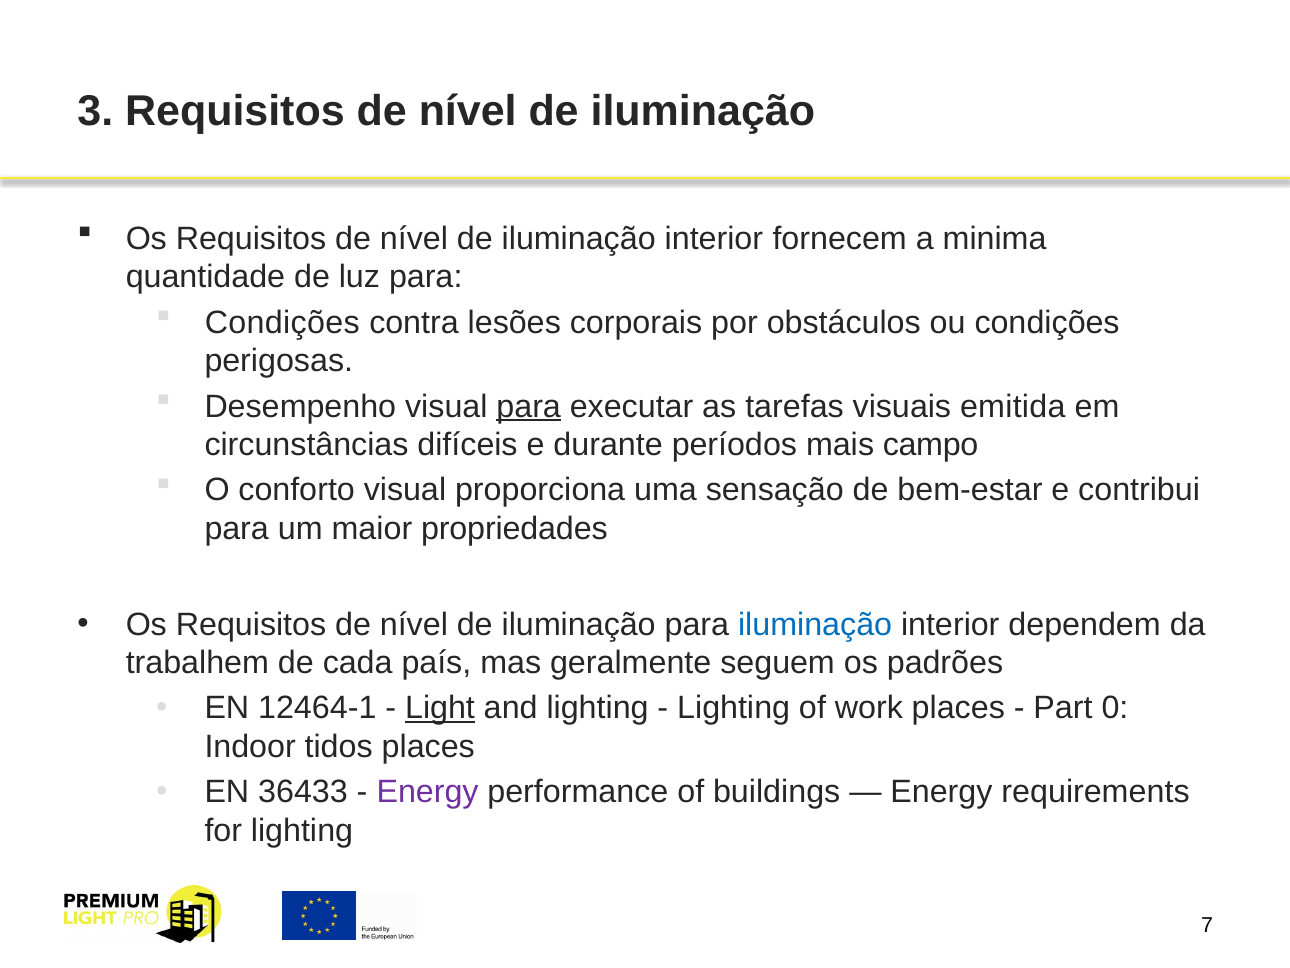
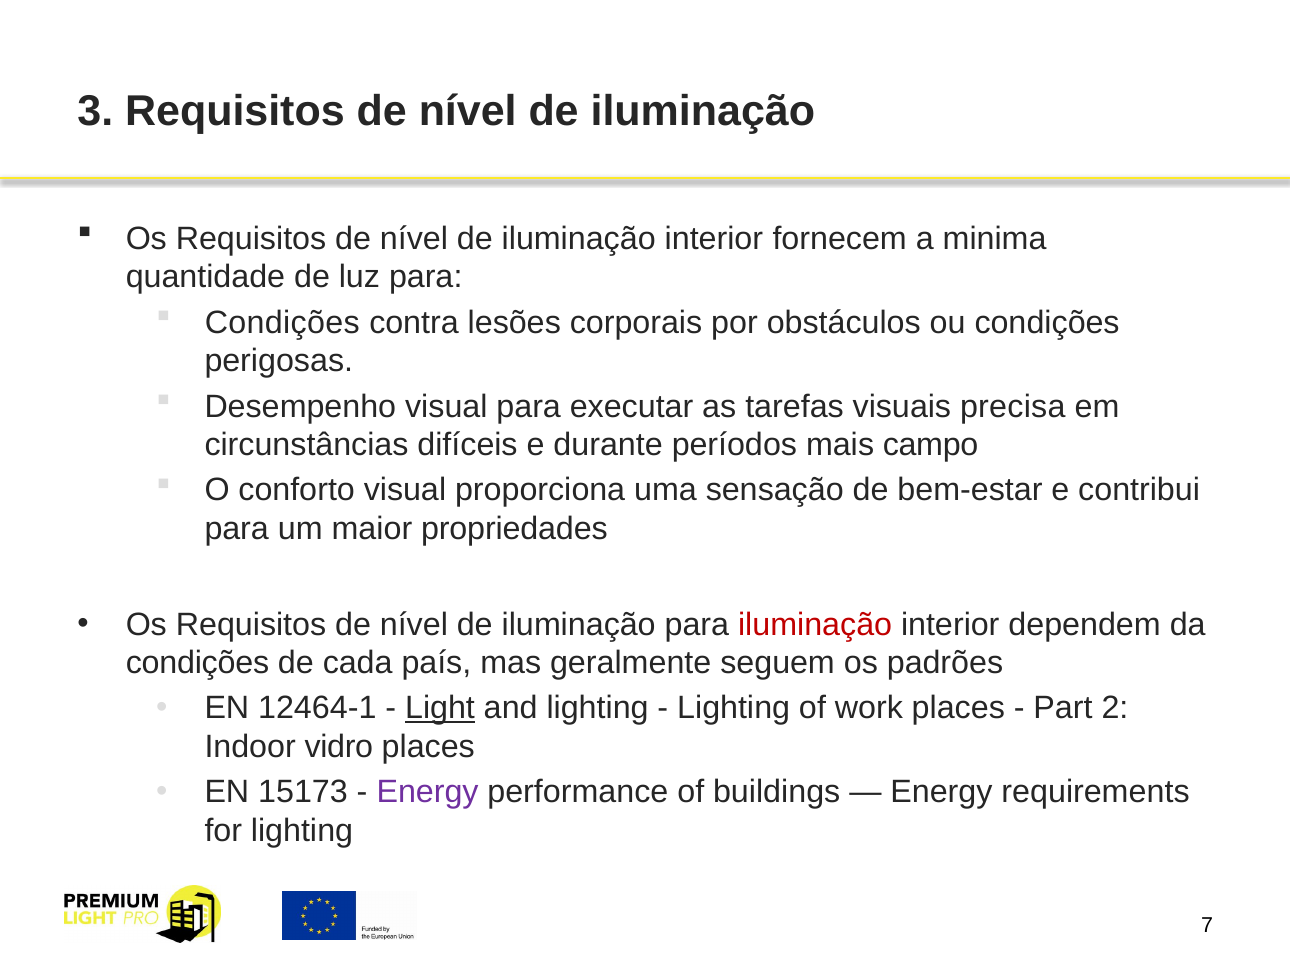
para underline: present -> none (529, 406)
emitida: emitida -> precisa (1013, 406)
iluminação colour: blue -> red (815, 624)
trabalhem: trabalhem -> condições (197, 663)
0: 0 -> 2 (1115, 708)
tidos: tidos -> vidro (339, 747)
36433: 36433 -> 15173 (303, 792)
